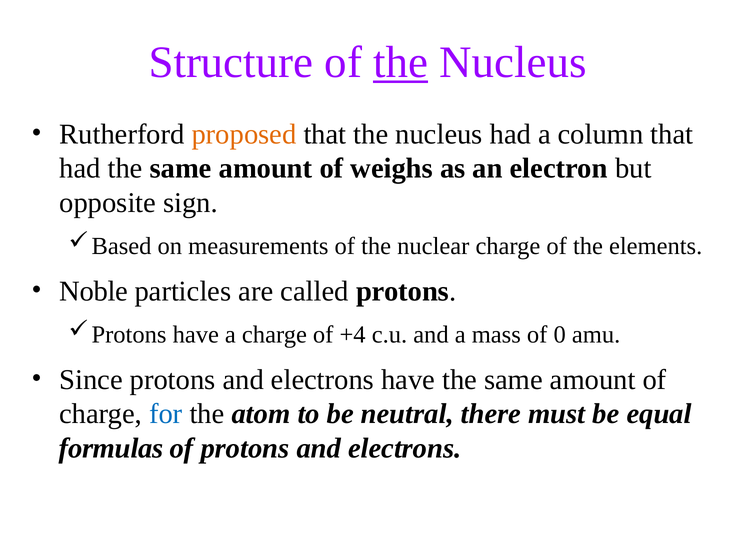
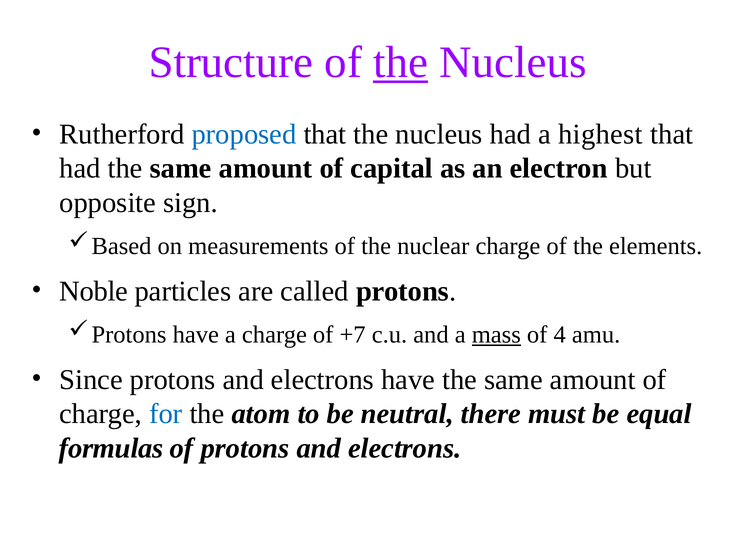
proposed colour: orange -> blue (244, 134)
column: column -> highest (600, 134)
weighs: weighs -> capital (392, 168)
+4: +4 -> +7 (353, 335)
mass underline: none -> present (496, 335)
0: 0 -> 4 (560, 335)
